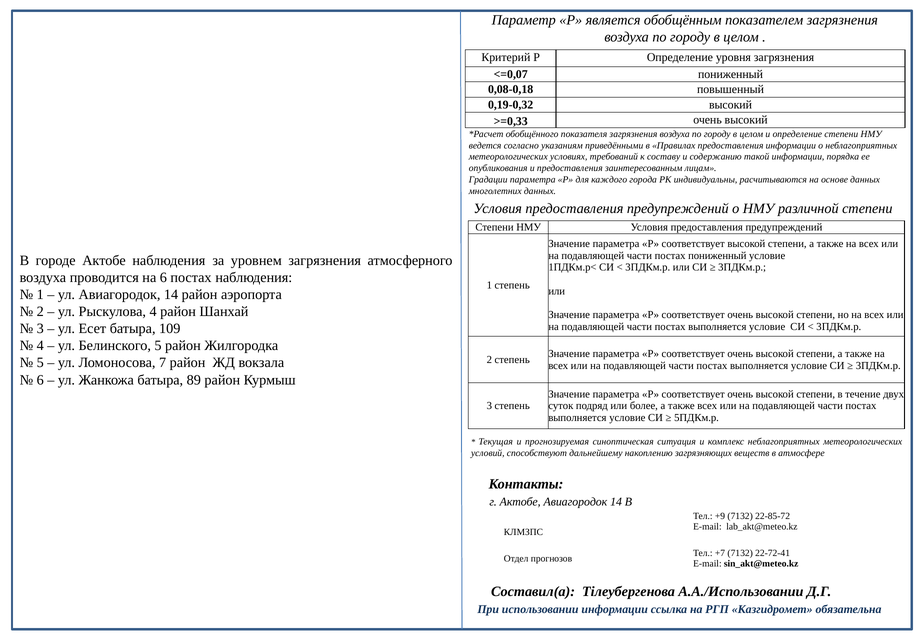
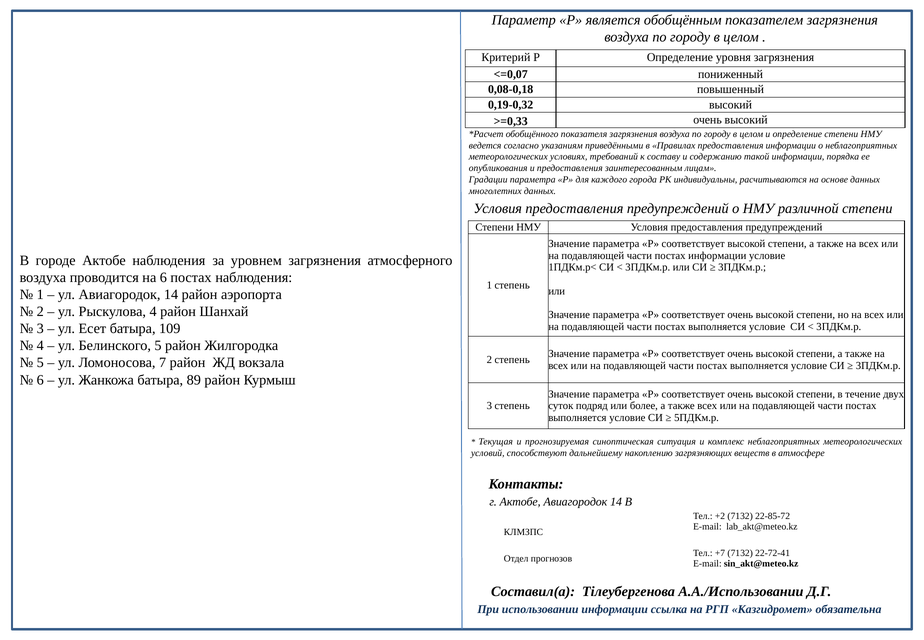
постах пониженный: пониженный -> информации (717, 255)
+9: +9 -> +2 (720, 516)
